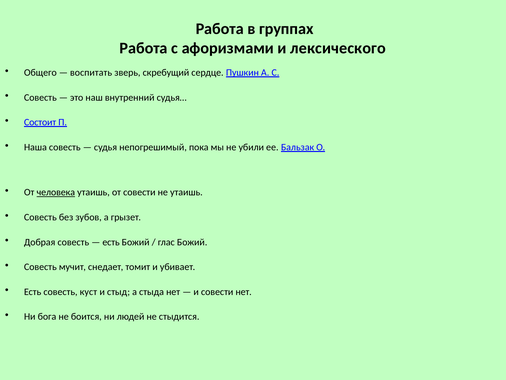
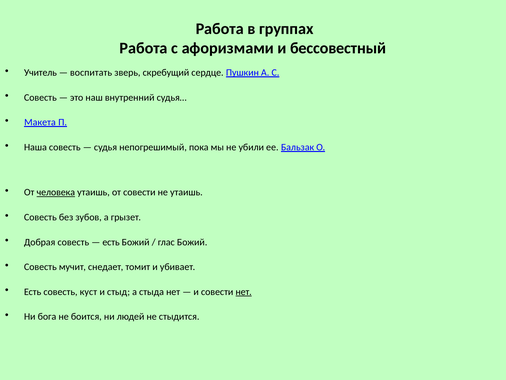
лексического: лексического -> бессовестный (338, 48)
Общего: Общего -> Учитель (40, 72)
Состоит: Состоит -> Макета (40, 122)
нет underline: none -> present (244, 291)
